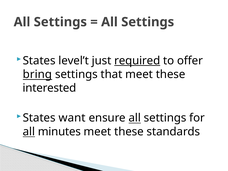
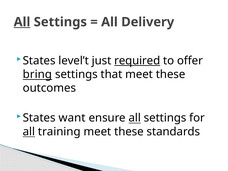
All underline: none -> present (22, 22)
Settings: Settings -> Delivery (148, 22)
interested: interested -> outcomes (49, 88)
minutes: minutes -> training (59, 132)
